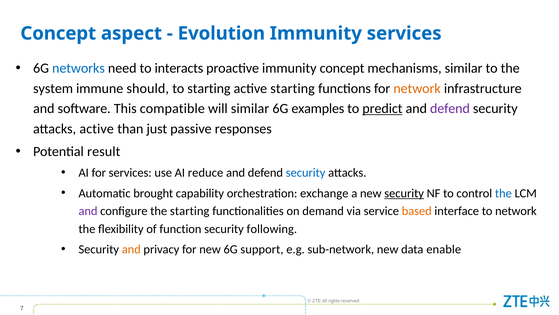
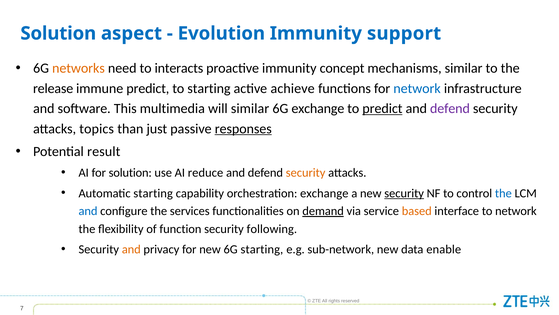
Concept: Concept -> Solution (58, 33)
Immunity services: services -> support (404, 33)
networks colour: blue -> orange (78, 68)
system: system -> release (53, 88)
immune should: should -> predict (148, 88)
active starting: starting -> achieve (293, 88)
network colour: orange -> blue (417, 88)
compatible: compatible -> multimedia (172, 108)
6G examples: examples -> exchange (318, 108)
attacks active: active -> topics (97, 128)
responses underline: none -> present (243, 128)
for services: services -> solution (130, 173)
security colour: blue -> orange (306, 173)
Automatic brought: brought -> starting (153, 193)
and colour: purple -> blue (88, 211)
the starting: starting -> services (190, 211)
demand underline: none -> present (323, 211)
6G support: support -> starting (262, 249)
